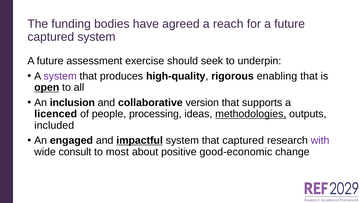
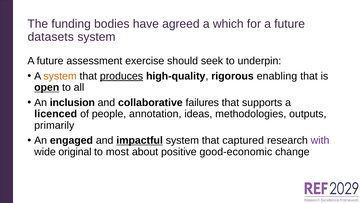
reach: reach -> which (228, 24)
captured: captured -> datasets (51, 37)
system colour: purple -> orange (60, 76)
produces underline: none -> present (121, 76)
version: version -> failures (202, 102)
processing: processing -> annotation (155, 114)
methodologies underline: present -> none (251, 114)
included: included -> primarily (54, 125)
consult: consult -> original (75, 152)
